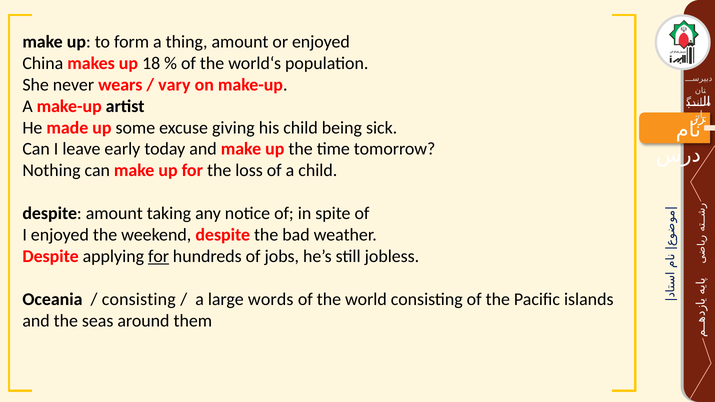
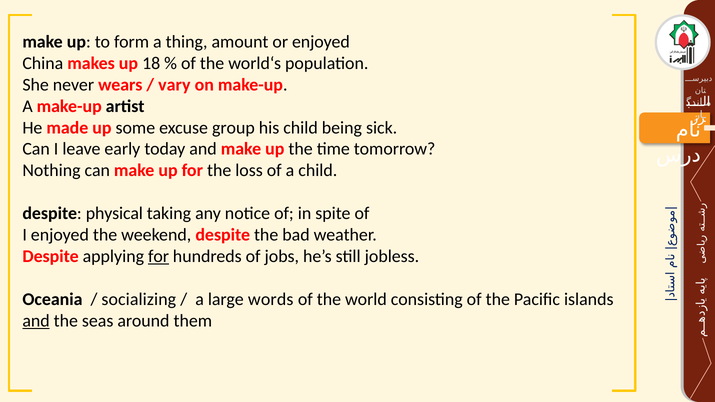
giving: giving -> group (233, 128)
despite amount: amount -> physical (114, 214)
consisting: consisting -> socializing (139, 299)
and underline: none -> present (36, 321)
